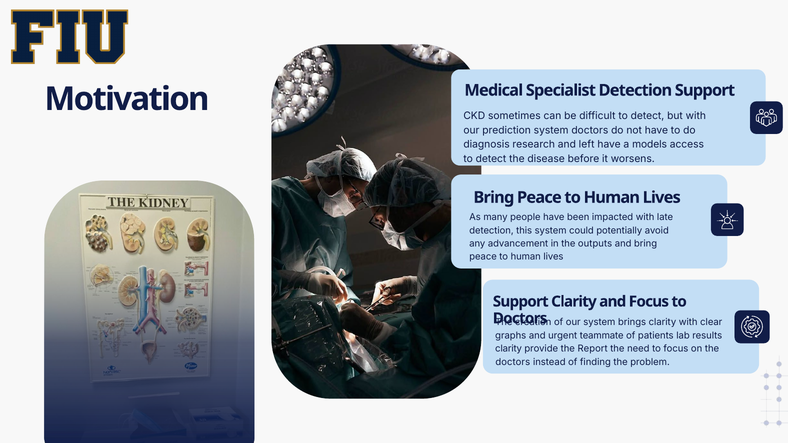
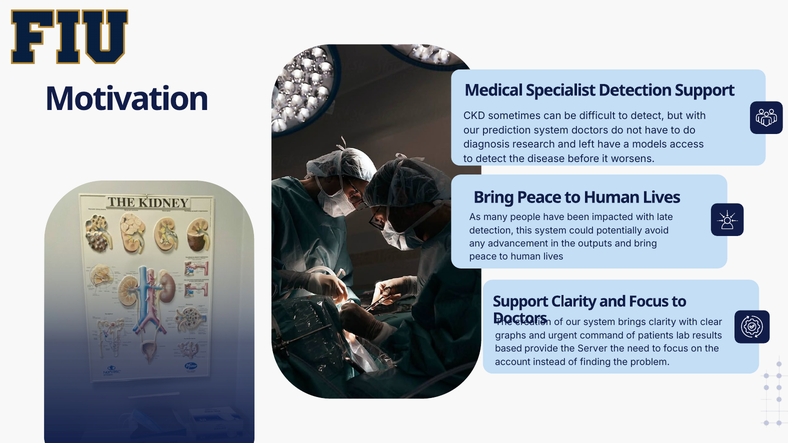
teammate: teammate -> command (602, 336)
clarity: clarity -> based (509, 349)
Report: Report -> Server (593, 349)
doctors: doctors -> account (513, 362)
